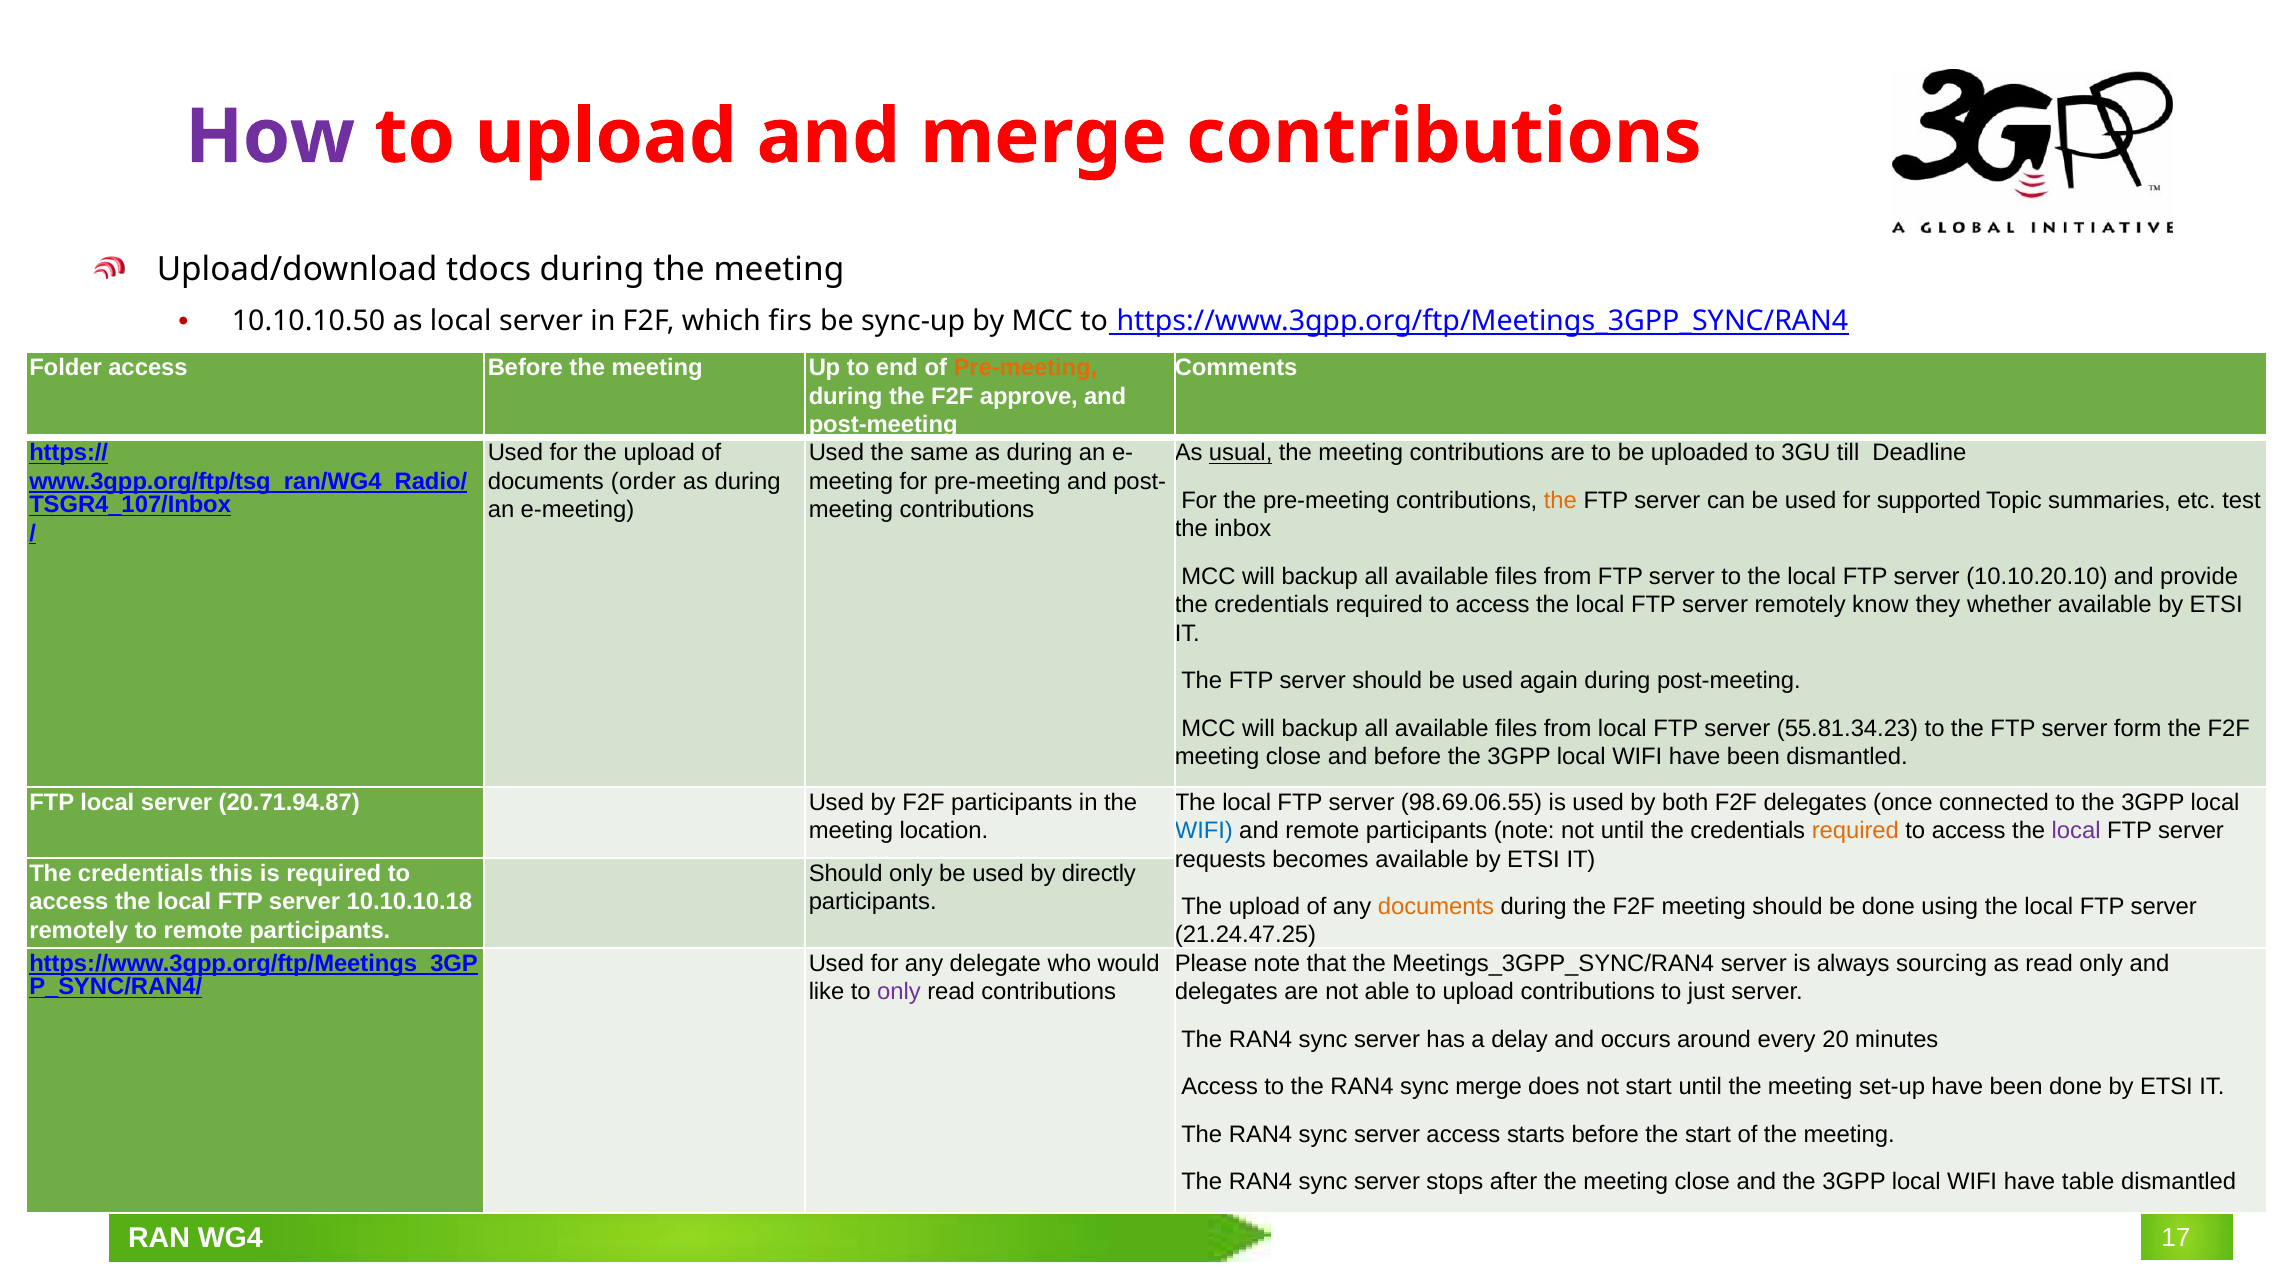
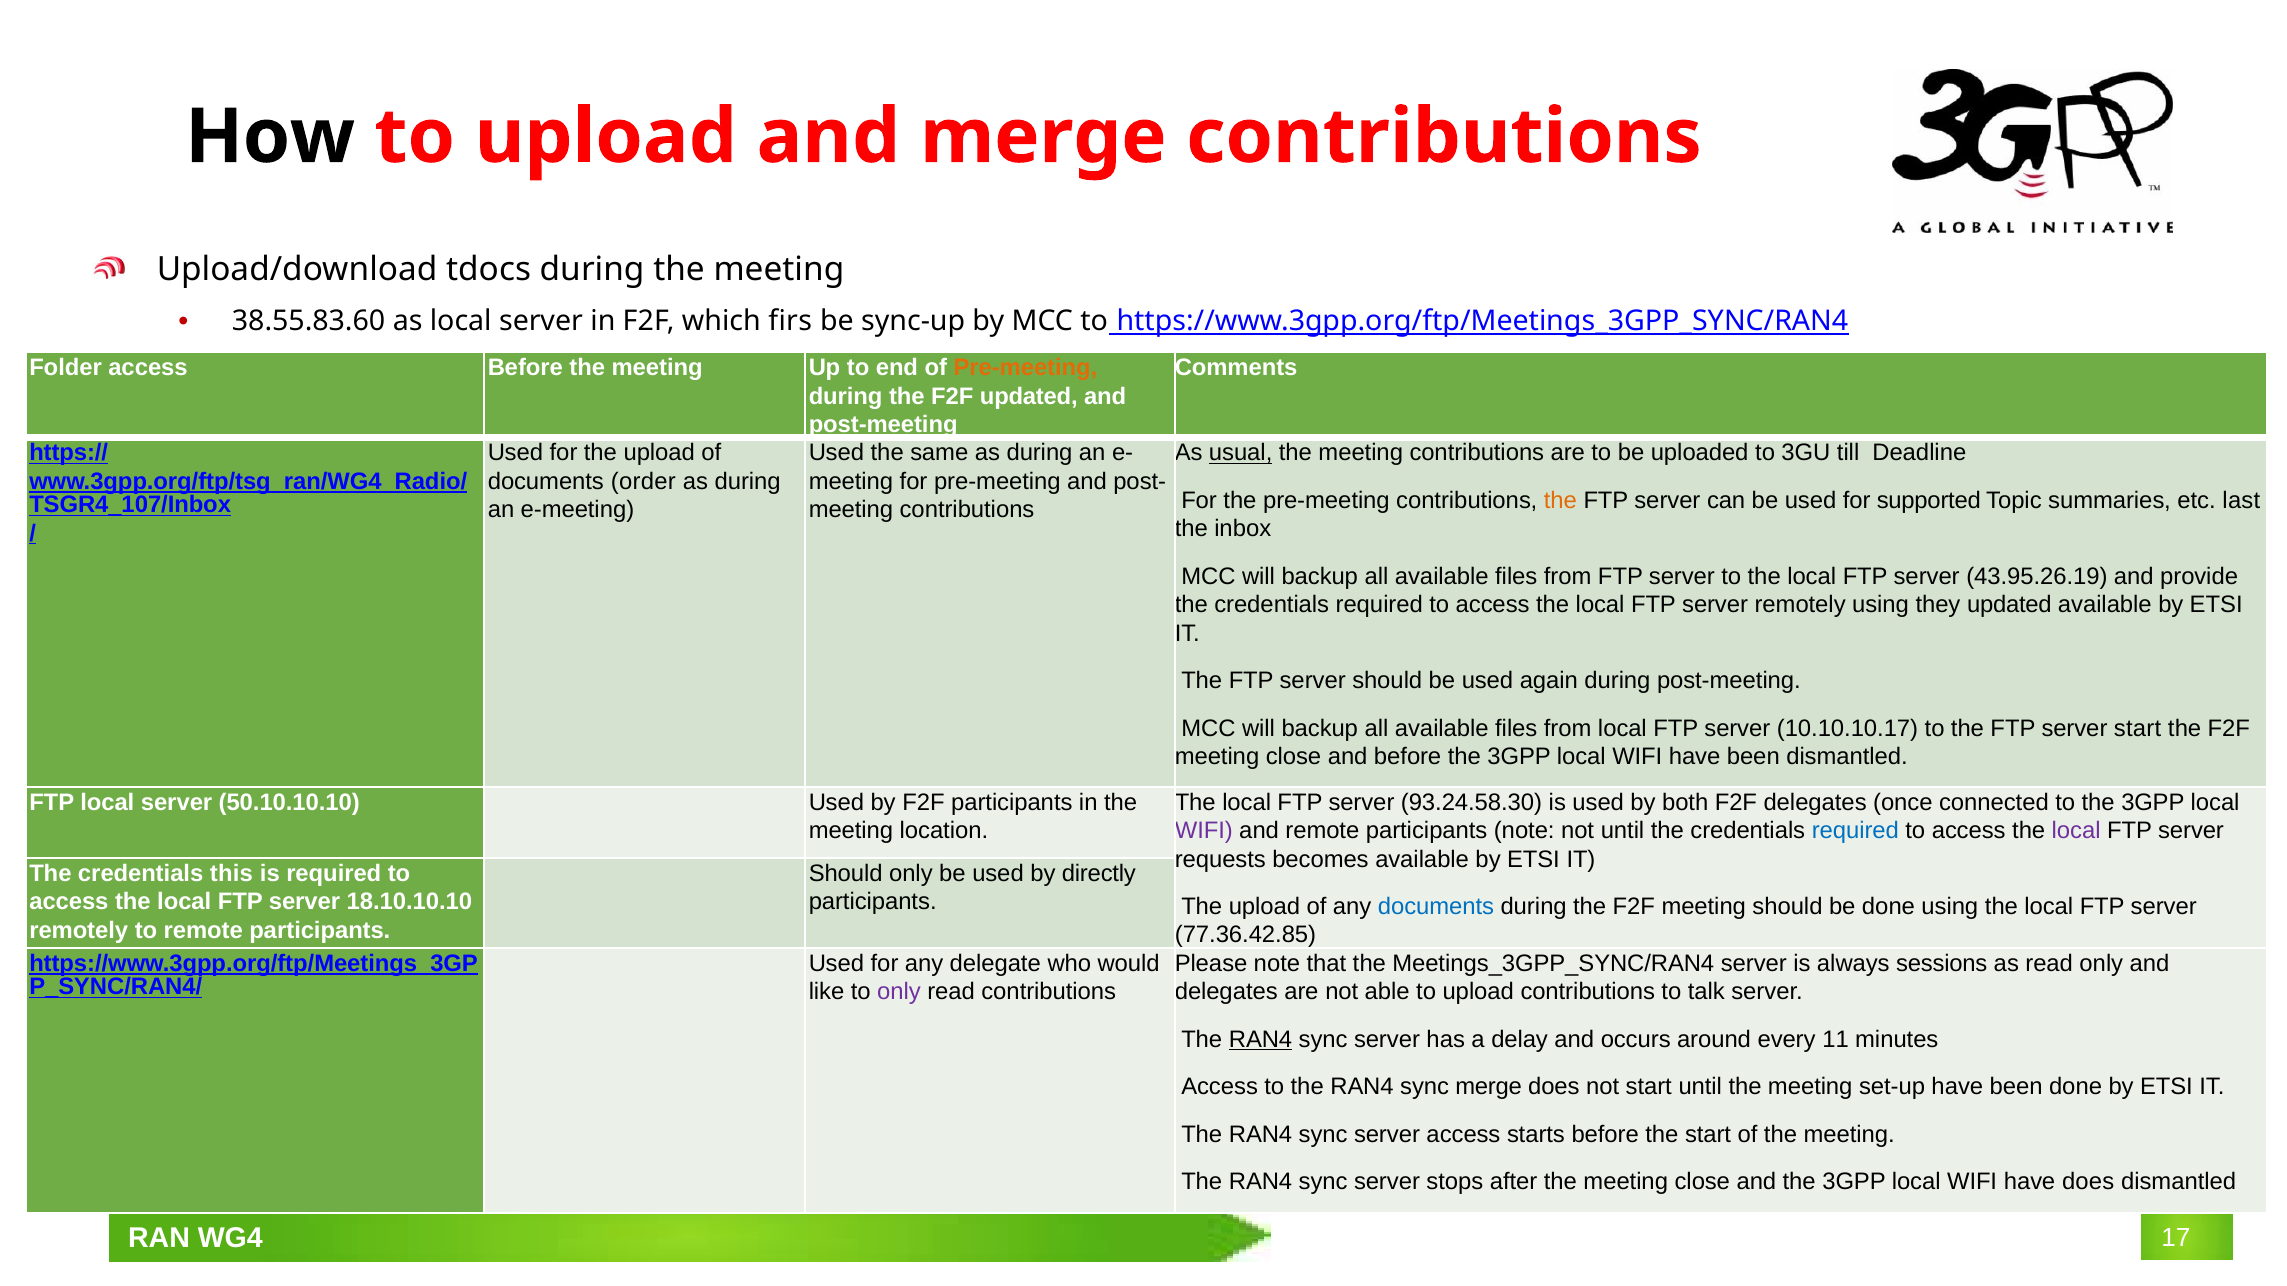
How colour: purple -> black (270, 137)
10.10.10.50: 10.10.10.50 -> 38.55.83.60 (309, 321)
F2F approve: approve -> updated (1029, 396)
test: test -> last (2241, 501)
10.10.20.10: 10.10.20.10 -> 43.95.26.19 (2037, 577)
remotely know: know -> using (1880, 605)
they whether: whether -> updated (2009, 605)
55.81.34.23: 55.81.34.23 -> 10.10.10.17 (1847, 728)
server form: form -> start (2138, 728)
20.71.94.87: 20.71.94.87 -> 50.10.10.10 (289, 803)
98.69.06.55: 98.69.06.55 -> 93.24.58.30 (1471, 803)
WIFI colour: blue -> purple (1204, 831)
required colour: orange -> blue (1855, 831)
10.10.10.18: 10.10.10.18 -> 18.10.10.10 (409, 902)
documents colour: orange -> blue (1436, 907)
21.24.47.25: 21.24.47.25 -> 77.36.42.85 (1246, 935)
sourcing: sourcing -> sessions (1942, 964)
just: just -> talk (1706, 992)
RAN4 underline: none -> present (1261, 1040)
20: 20 -> 11 (1836, 1040)
have table: table -> does (2088, 1182)
